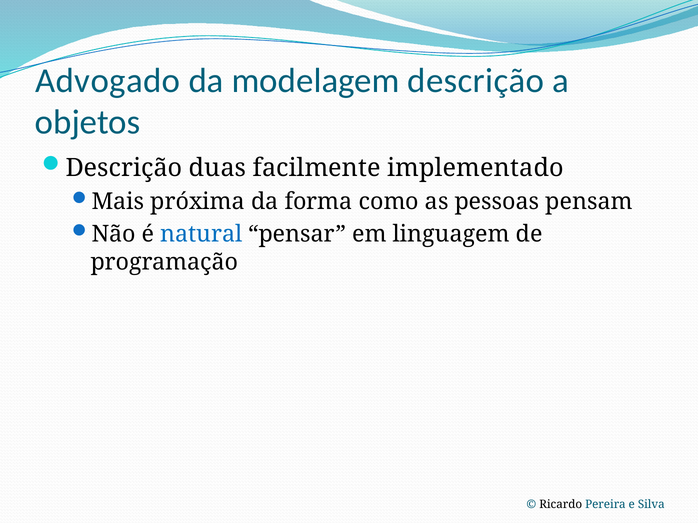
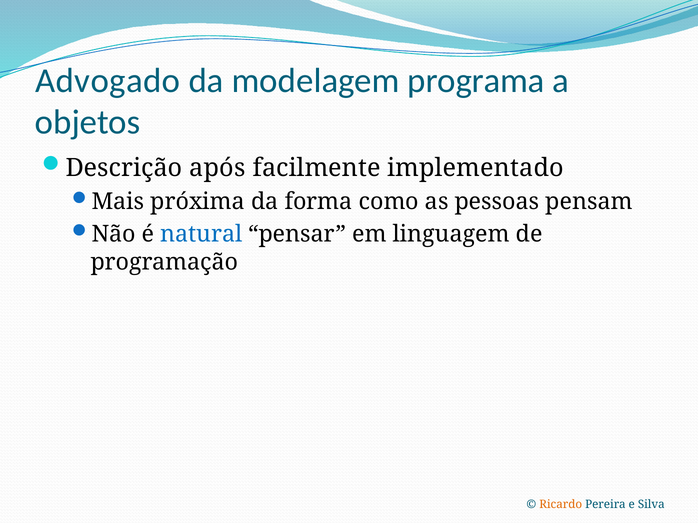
modelagem descrição: descrição -> programa (476, 81)
duas: duas -> após (217, 168)
Ricardo colour: black -> orange (561, 505)
